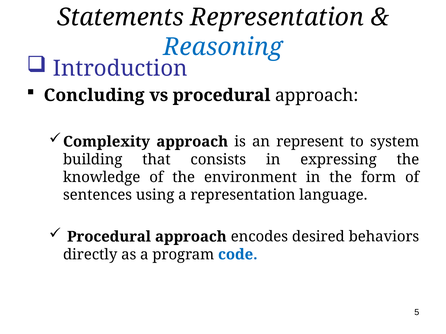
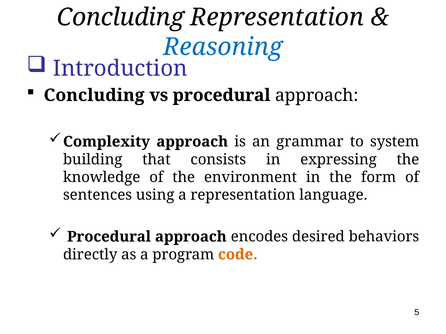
Statements: Statements -> Concluding (121, 17)
represent: represent -> grammar (310, 142)
code colour: blue -> orange (238, 255)
